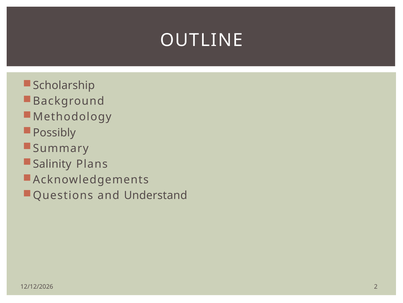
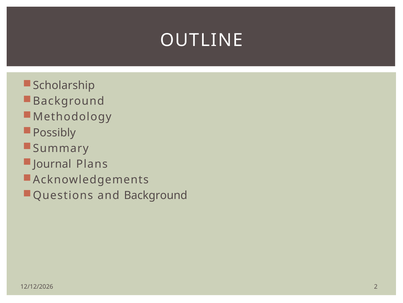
Salinity: Salinity -> Journal (52, 164)
and Understand: Understand -> Background (156, 195)
